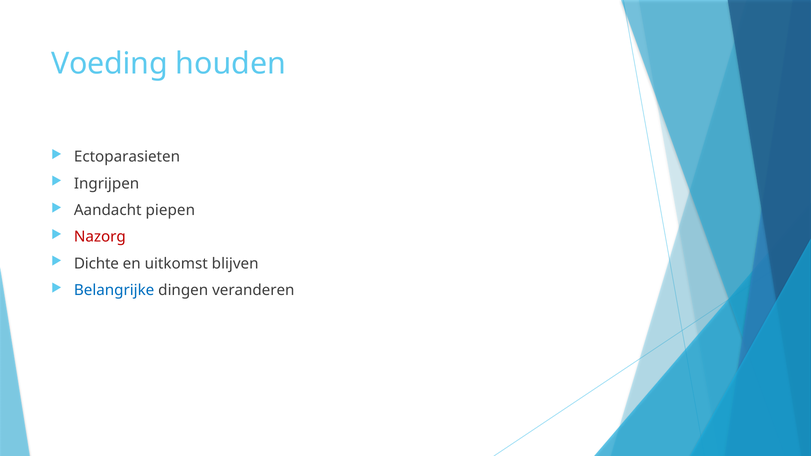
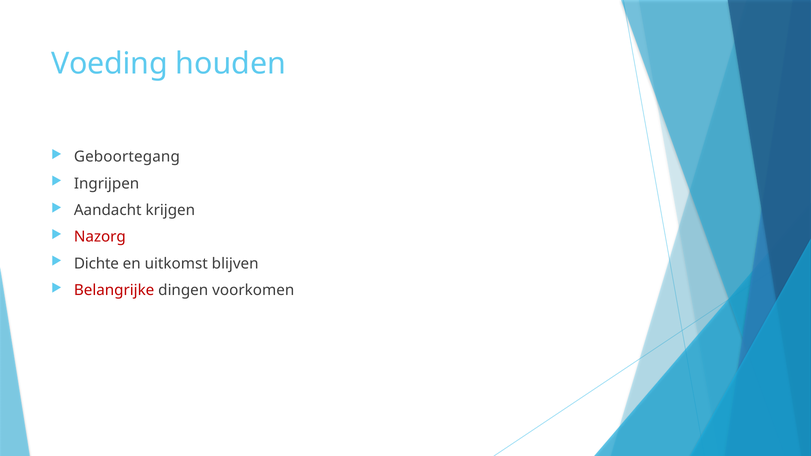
Ectoparasieten: Ectoparasieten -> Geboortegang (127, 157)
piepen: piepen -> krijgen (170, 210)
Belangrijke colour: blue -> red (114, 290)
veranderen: veranderen -> voorkomen (253, 290)
